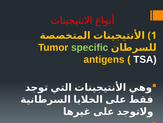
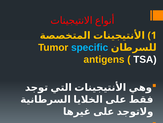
specific colour: light green -> light blue (90, 47)
